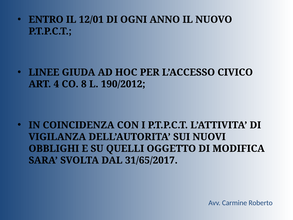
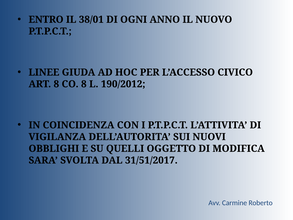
12/01: 12/01 -> 38/01 (91, 20)
ART 4: 4 -> 8 (56, 84)
31/65/2017: 31/65/2017 -> 31/51/2017 (151, 160)
